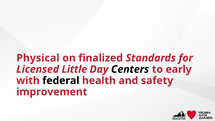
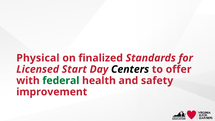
Little: Little -> Start (74, 69)
early: early -> offer (179, 69)
federal colour: black -> green (61, 81)
